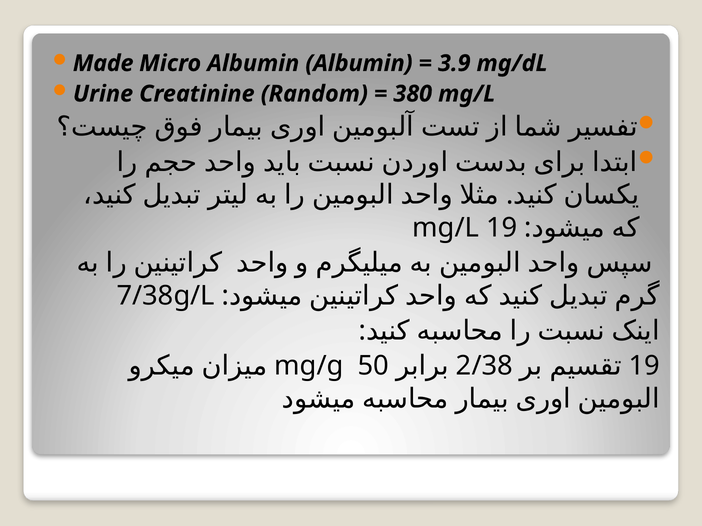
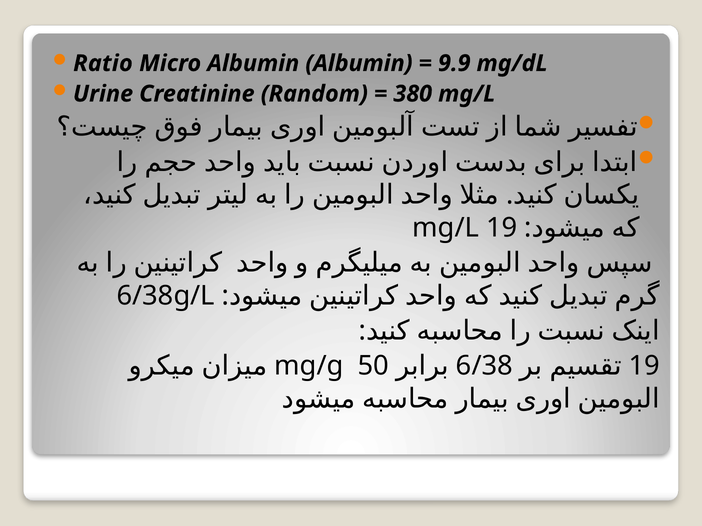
Made: Made -> Ratio (103, 63)
3.9: 3.9 -> 9.9 (454, 63)
7/38g/L: 7/38g/L -> 6/38g/L (166, 296)
2/38: 2/38 -> 6/38 (484, 366)
